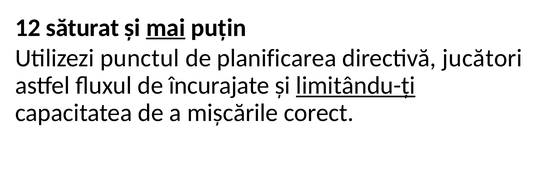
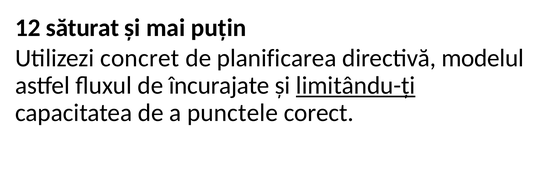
mai underline: present -> none (166, 28)
punctul: punctul -> concret (140, 58)
jucători: jucători -> modelul (483, 58)
mișcările: mișcările -> punctele (233, 113)
